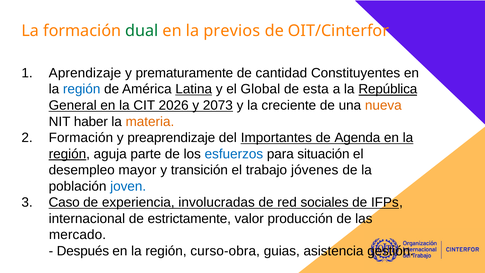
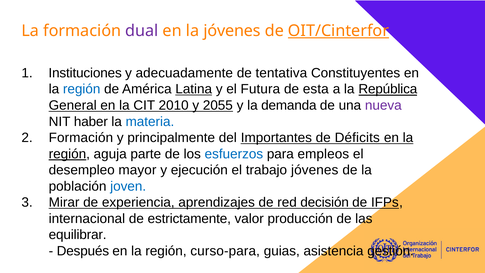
dual colour: green -> purple (142, 31)
la previos: previos -> jóvenes (232, 31)
OIT/Cinterfor underline: none -> present (339, 31)
Aprendizaje: Aprendizaje -> Instituciones (85, 73)
prematuramente: prematuramente -> adecuadamente (184, 73)
cantidad: cantidad -> tentativa (281, 73)
Global: Global -> Futura (260, 89)
2026: 2026 -> 2010 (174, 105)
2073: 2073 -> 2055 (218, 105)
creciente: creciente -> demanda (289, 105)
nueva colour: orange -> purple (383, 105)
materia colour: orange -> blue (150, 121)
preaprendizaje: preaprendizaje -> principalmente (171, 138)
Agenda: Agenda -> Déficits (357, 138)
situación: situación -> empleos (323, 154)
transición: transición -> ejecución (199, 170)
Caso: Caso -> Mirar (64, 202)
involucradas: involucradas -> aprendizajes (217, 202)
sociales: sociales -> decisión (325, 202)
mercado: mercado -> equilibrar (78, 235)
curso-obra: curso-obra -> curso-para (225, 251)
